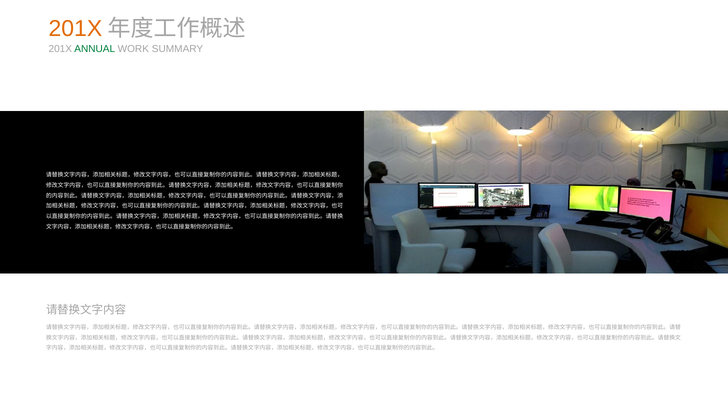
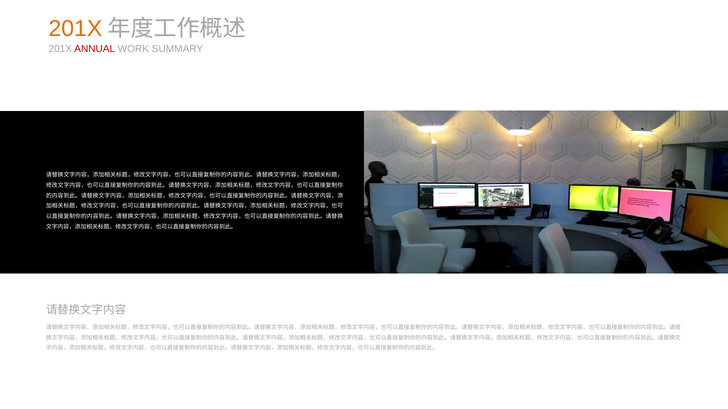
ANNUAL colour: green -> red (95, 49)
